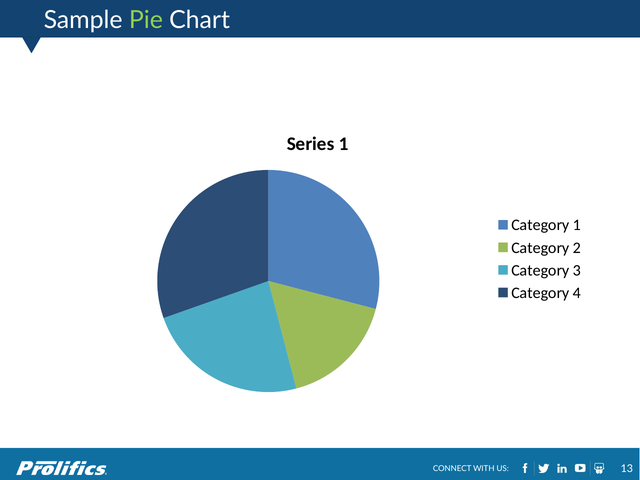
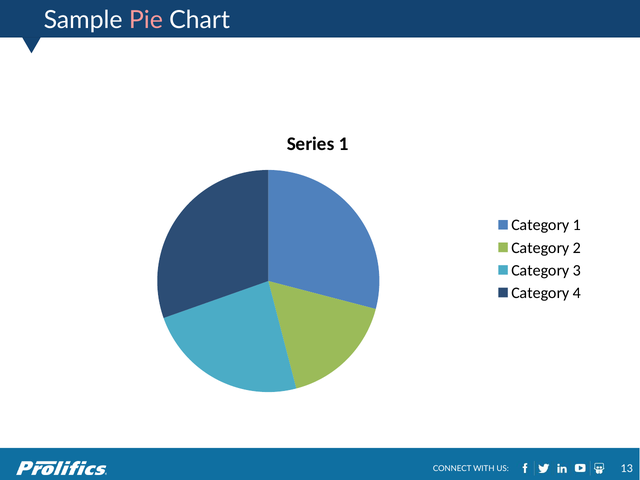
Pie colour: light green -> pink (146, 20)
